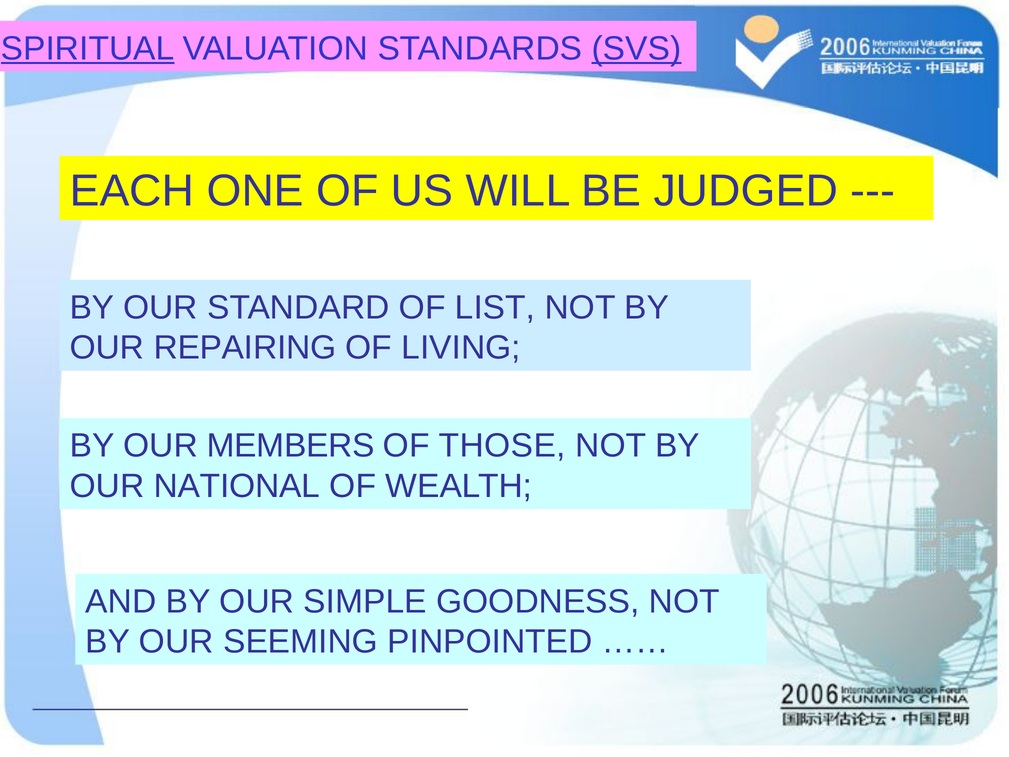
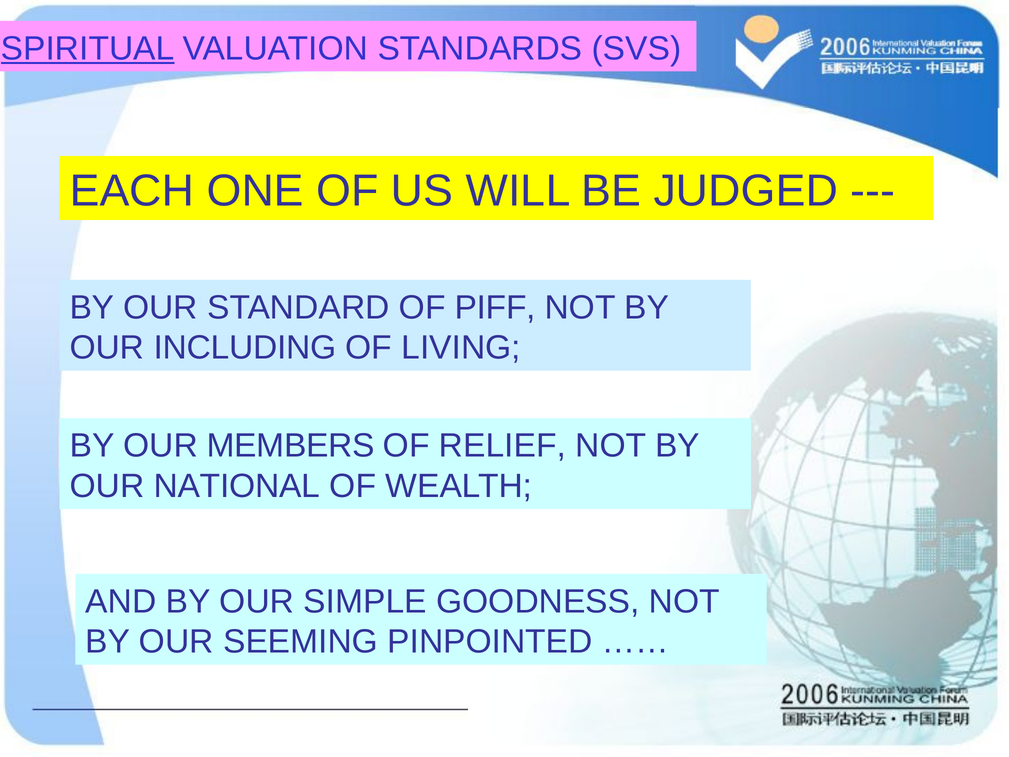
SVS underline: present -> none (637, 48)
LIST: LIST -> PIFF (495, 307)
REPAIRING: REPAIRING -> INCLUDING (245, 348)
THOSE: THOSE -> RELIEF (502, 446)
